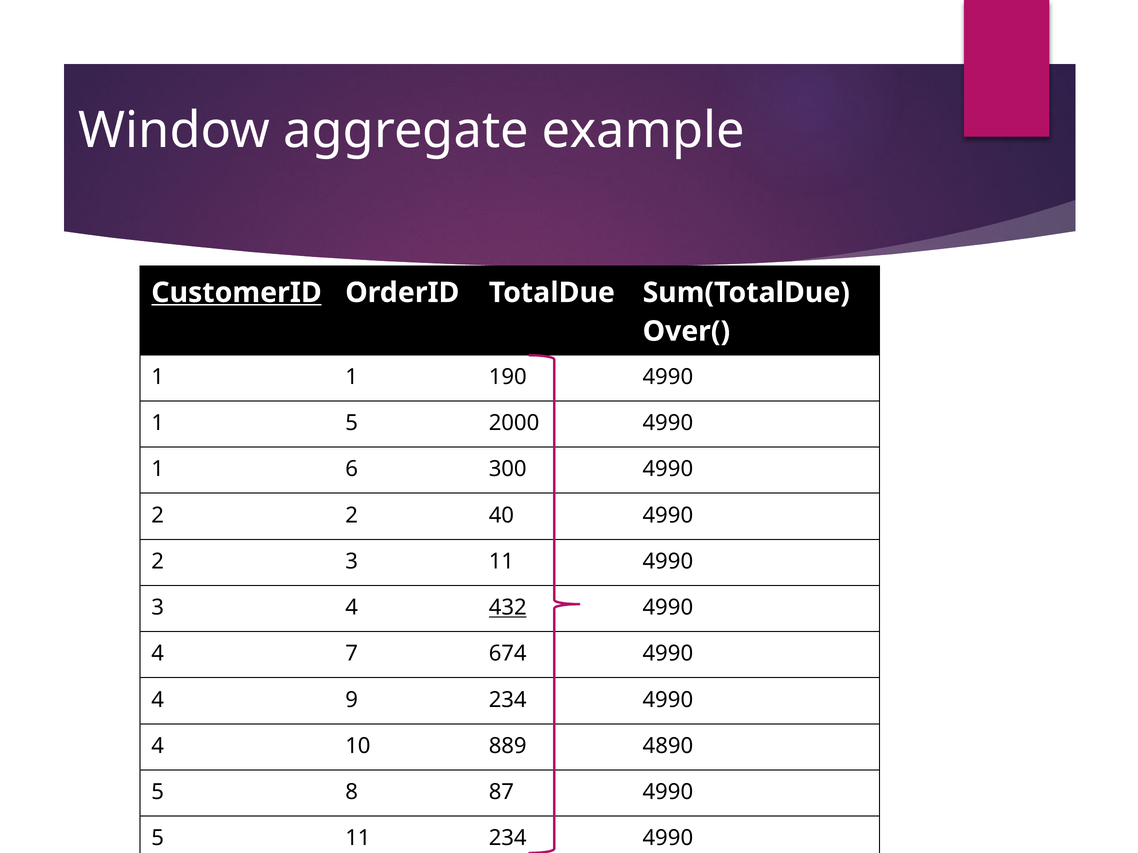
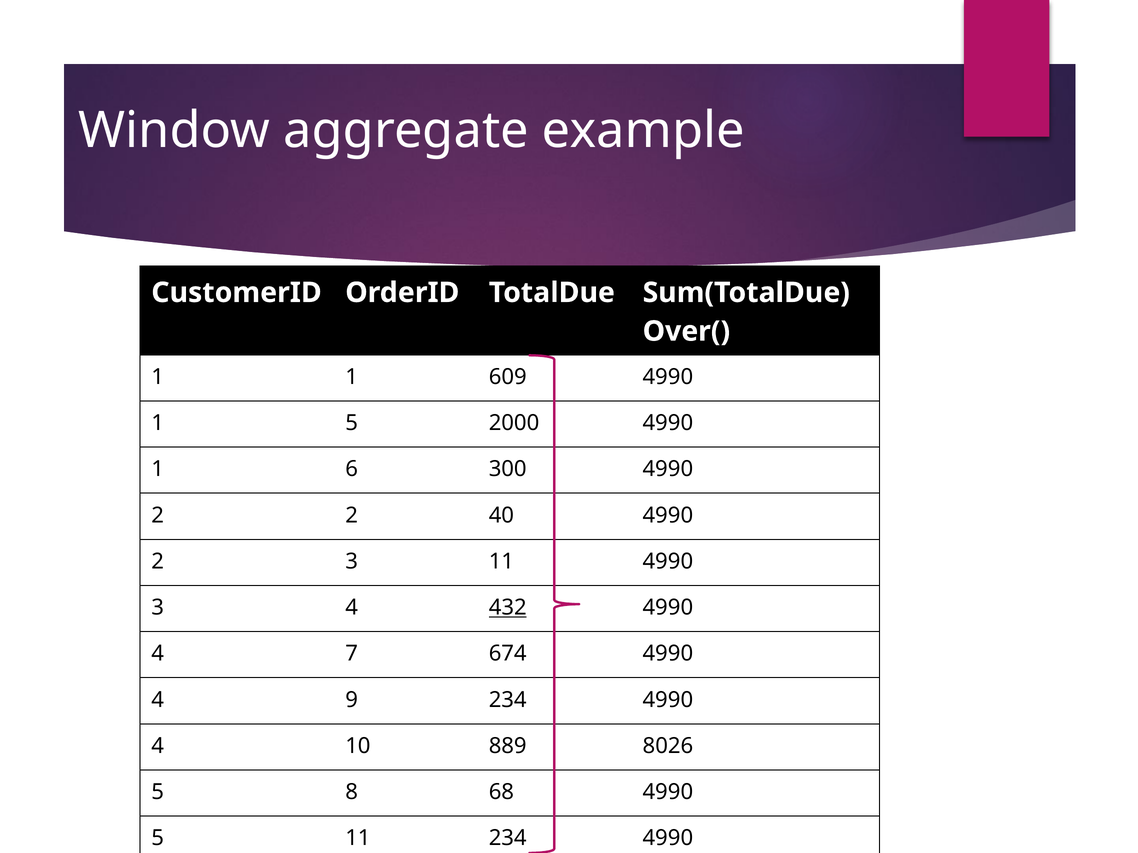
CustomerID underline: present -> none (236, 293)
190: 190 -> 609 (508, 377)
4890: 4890 -> 8026 (668, 746)
87: 87 -> 68 (501, 792)
